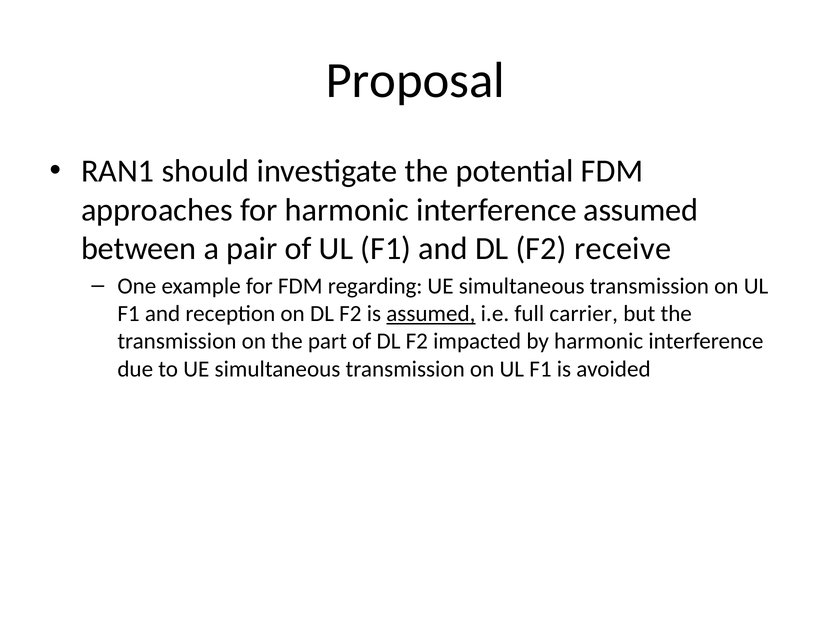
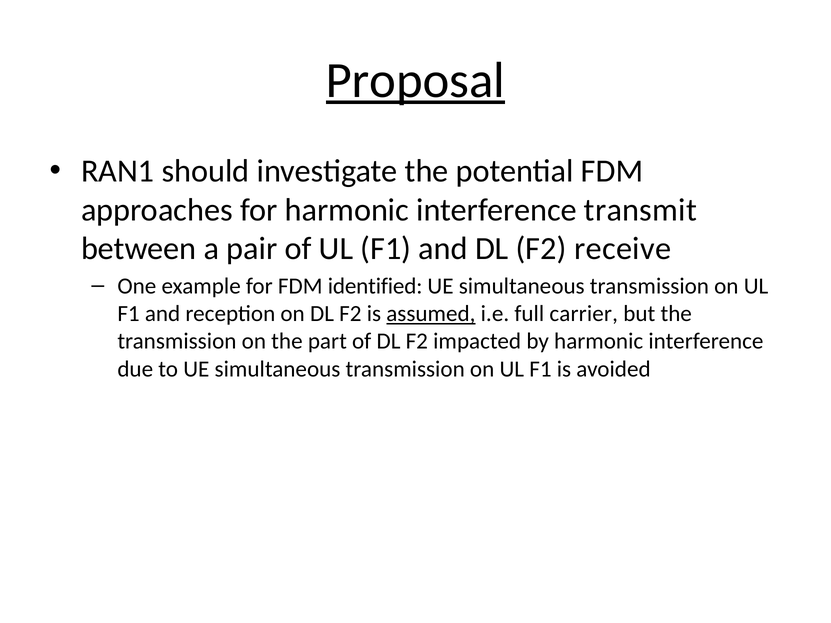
Proposal underline: none -> present (415, 80)
interference assumed: assumed -> transmit (640, 210)
regarding: regarding -> identified (375, 286)
